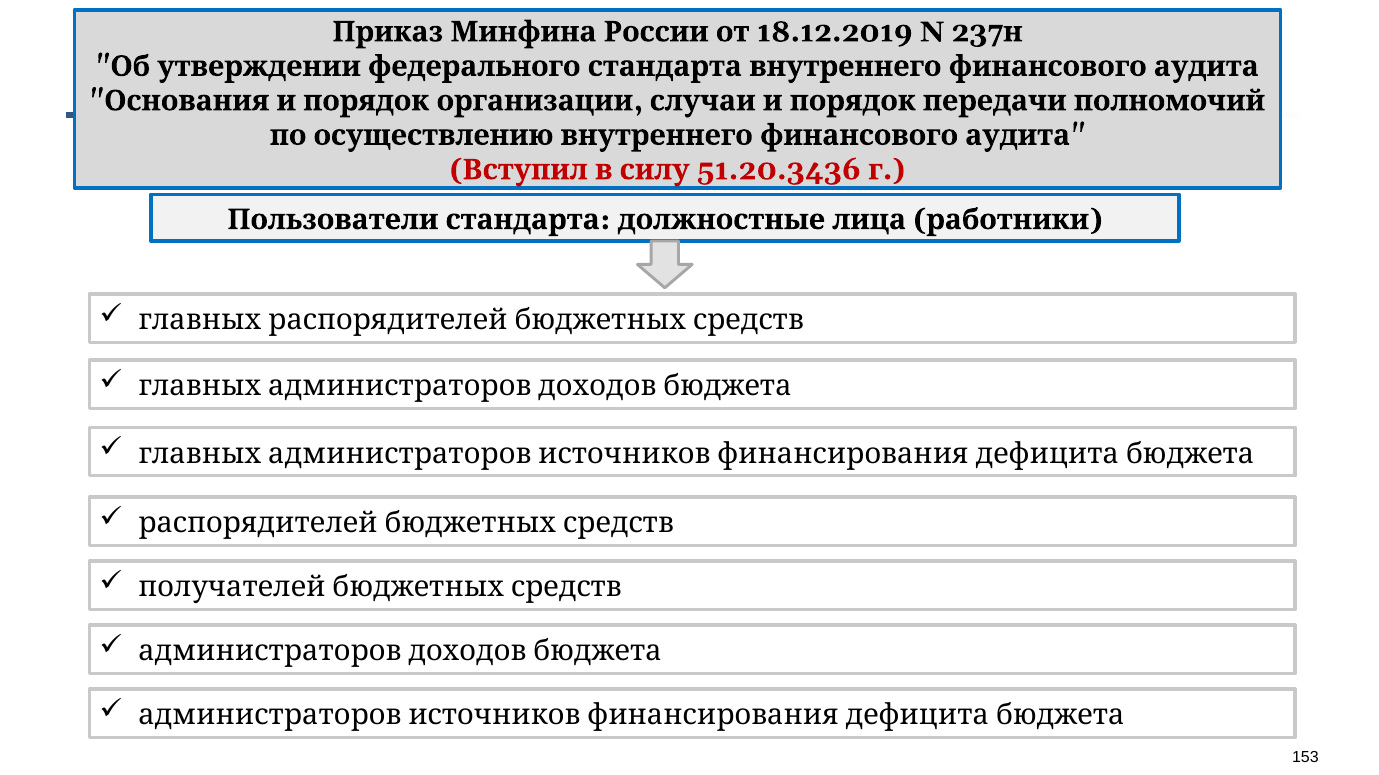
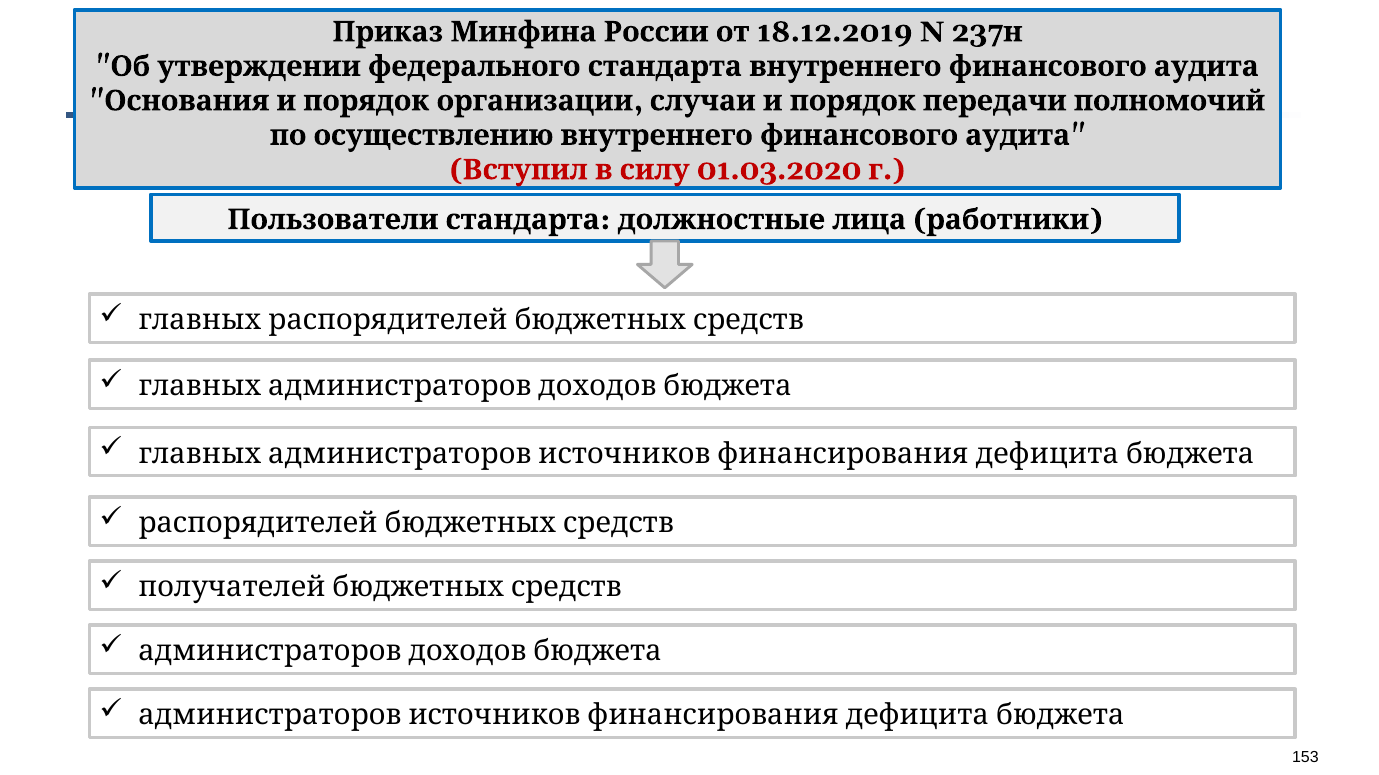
51.20.3436: 51.20.3436 -> 01.03.2020 (779, 170)
